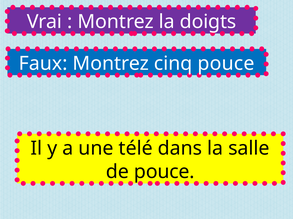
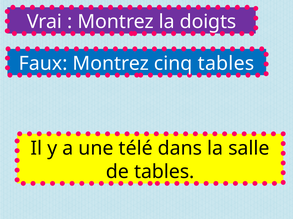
cinq pouce: pouce -> tables (226, 64)
de pouce: pouce -> tables (164, 172)
